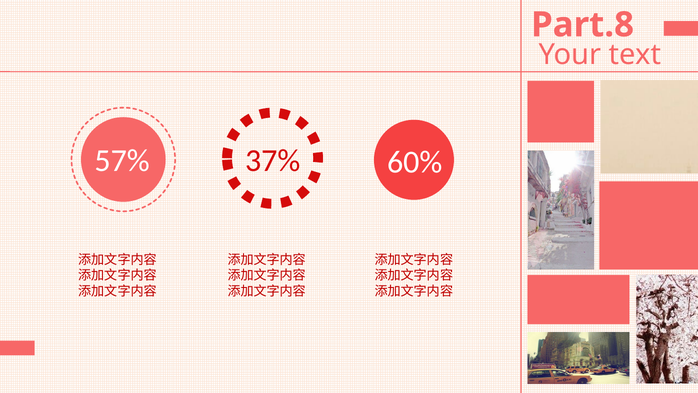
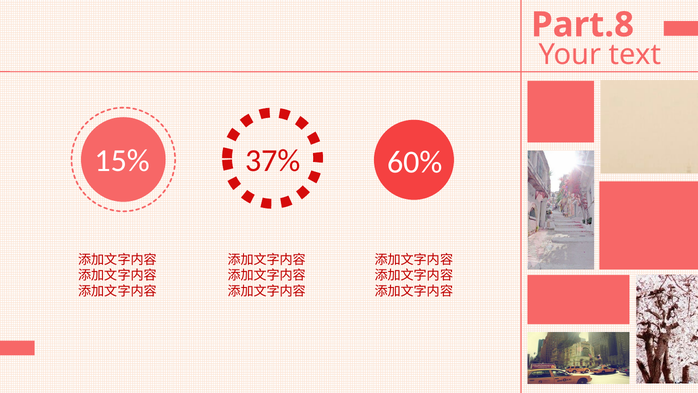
57%: 57% -> 15% (122, 160)
